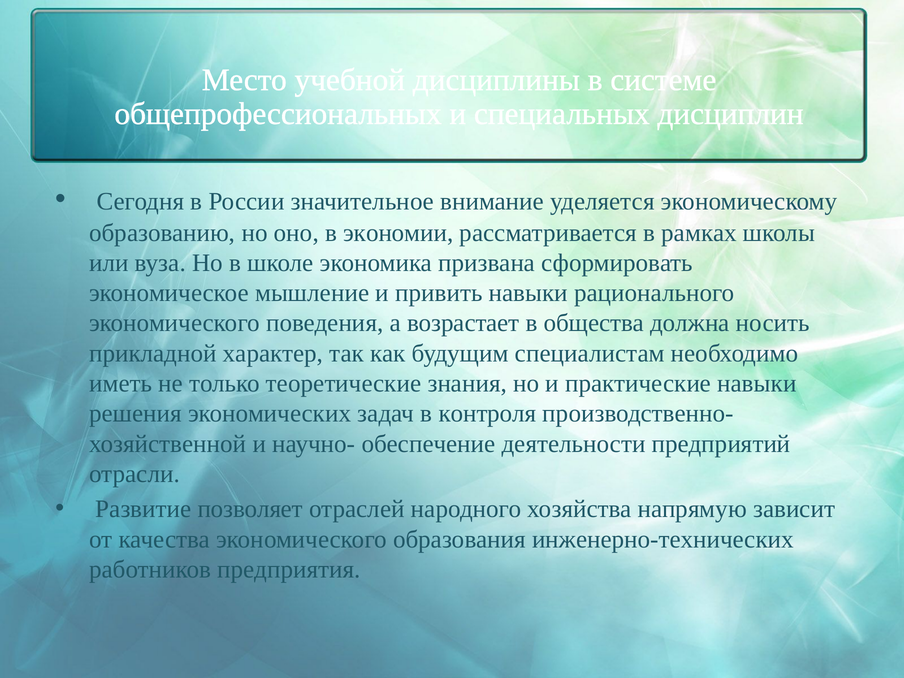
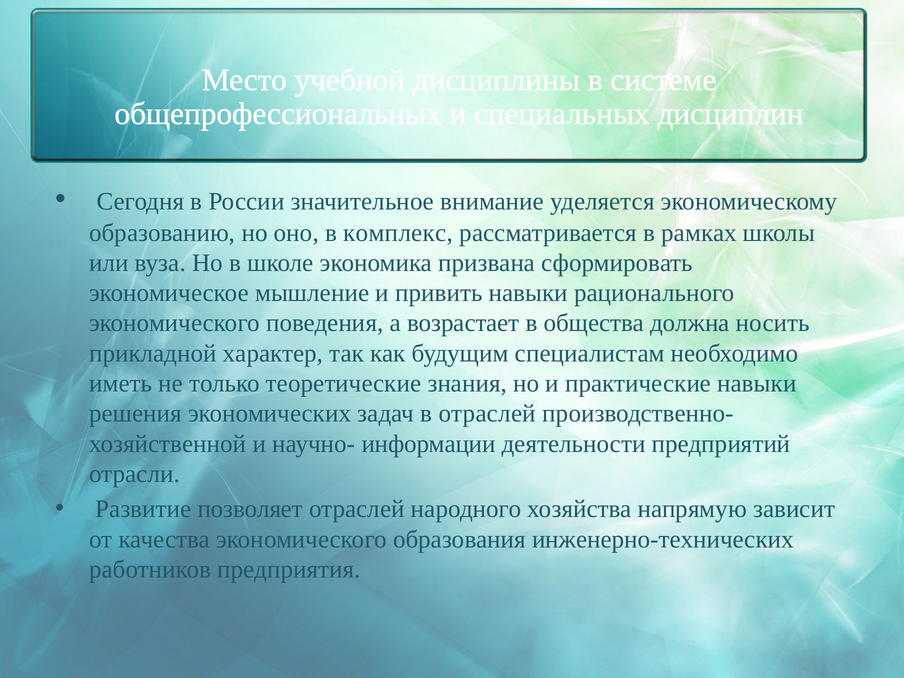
экономии: экономии -> комплекс (398, 233)
в контроля: контроля -> отраслей (487, 414)
обеспечение: обеспечение -> информации (429, 444)
